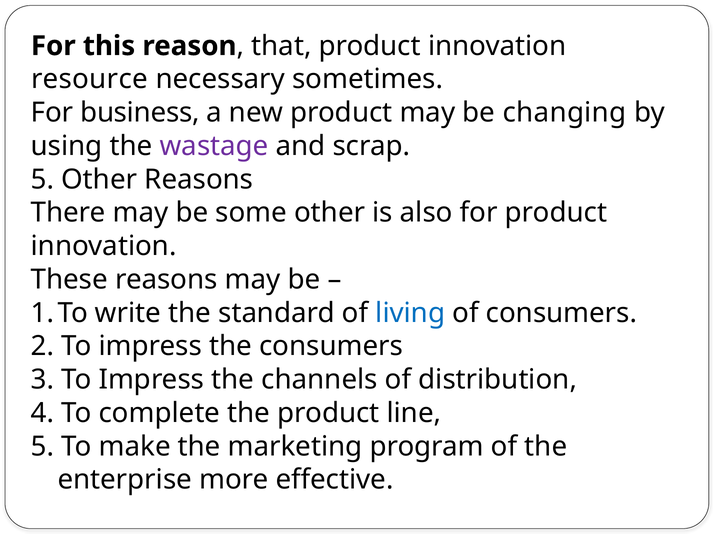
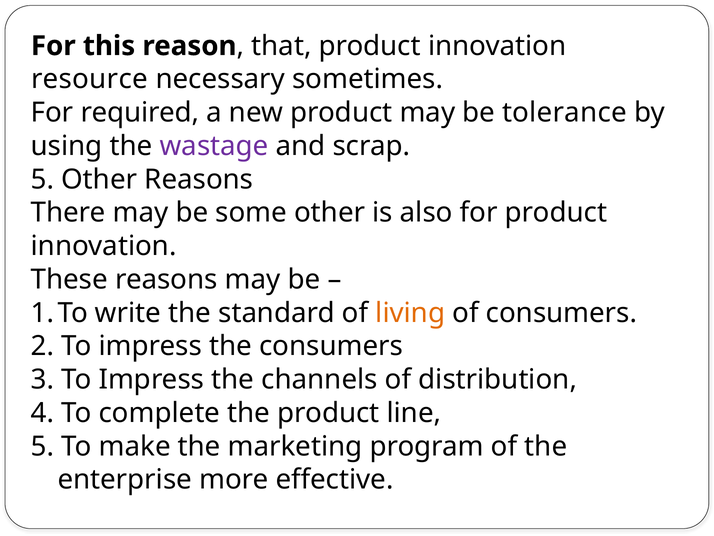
business: business -> required (140, 113)
changing: changing -> tolerance (565, 113)
living colour: blue -> orange (410, 313)
